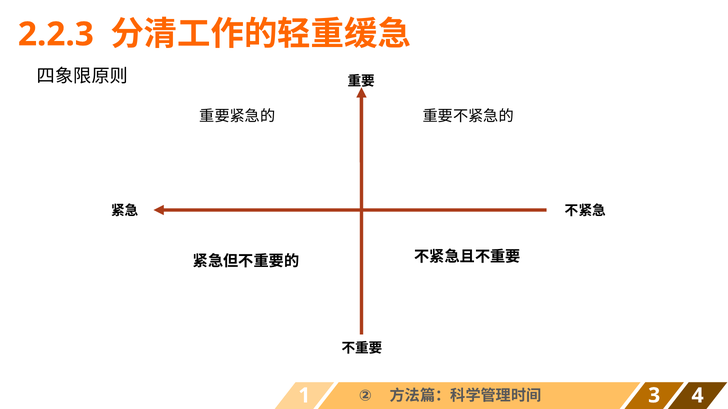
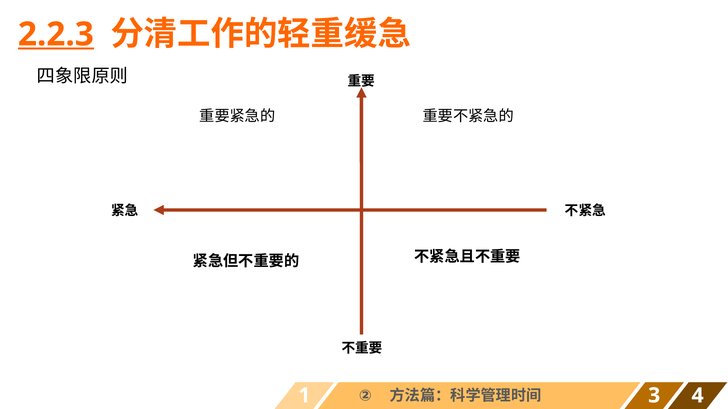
2.2.3 underline: none -> present (56, 34)
